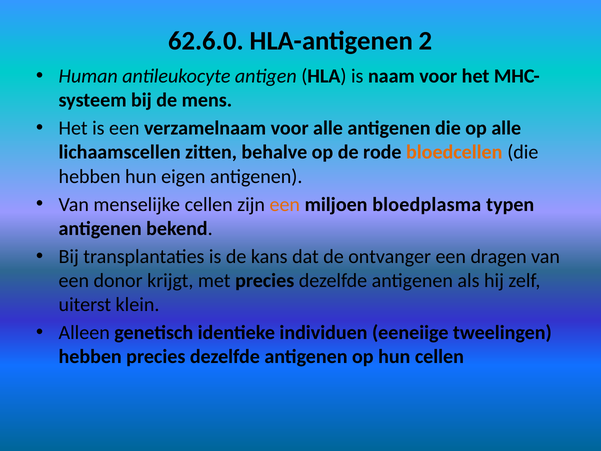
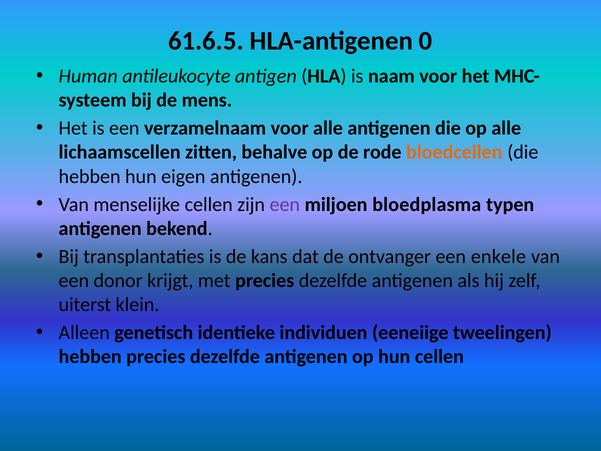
62.6.0: 62.6.0 -> 61.6.5 (206, 41)
2: 2 -> 0 (426, 41)
een colour: orange -> purple (285, 204)
dragen: dragen -> enkele (498, 256)
